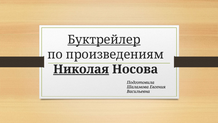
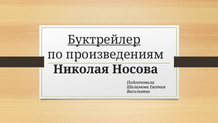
Николая underline: present -> none (81, 69)
